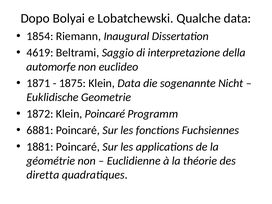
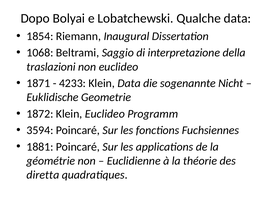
4619: 4619 -> 1068 (40, 53)
automorfe: automorfe -> traslazioni (51, 67)
1875: 1875 -> 4233 (72, 83)
Klein Poincaré: Poincaré -> Euclideo (105, 114)
6881: 6881 -> 3594 (40, 130)
